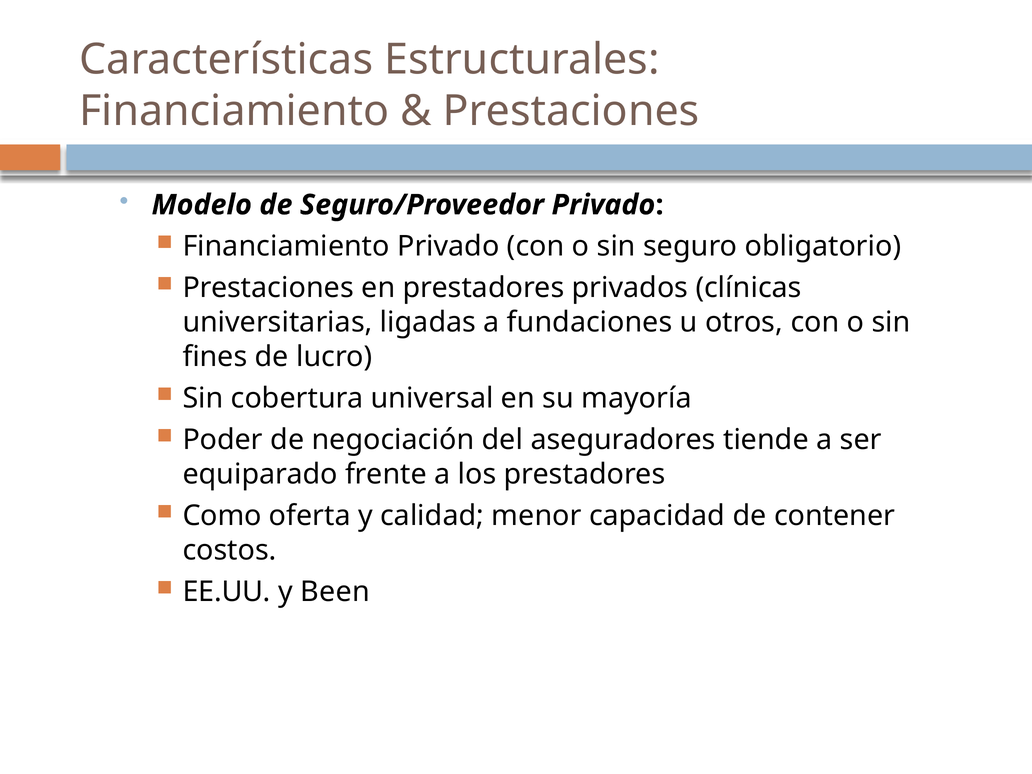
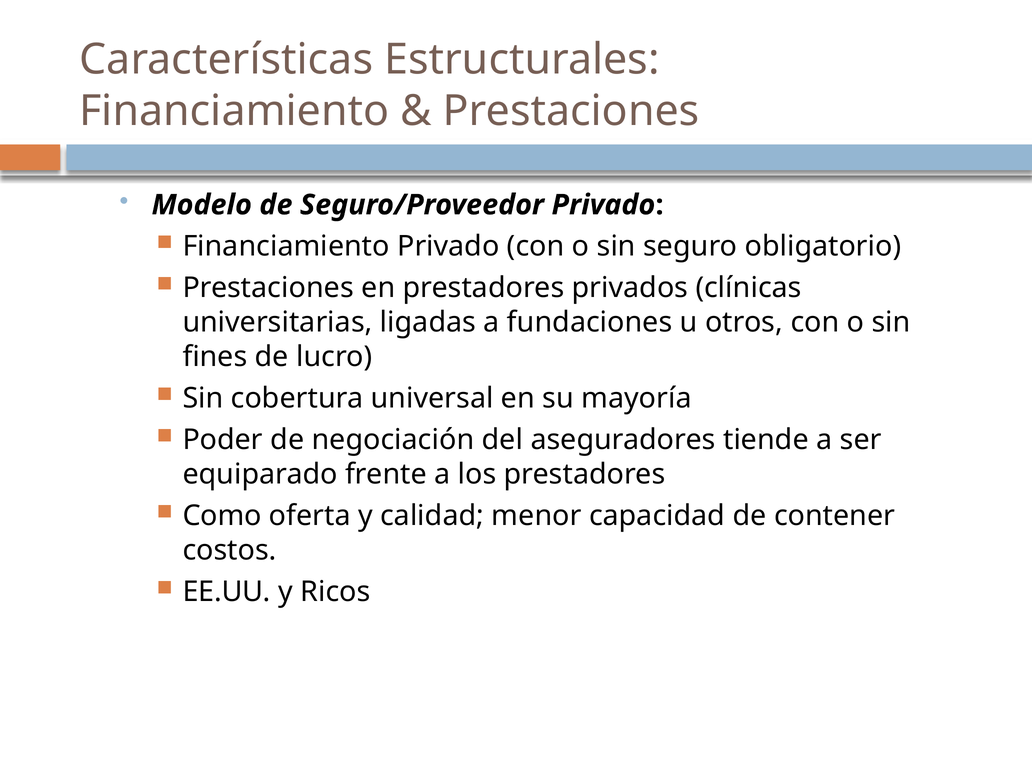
Been: Been -> Ricos (335, 592)
